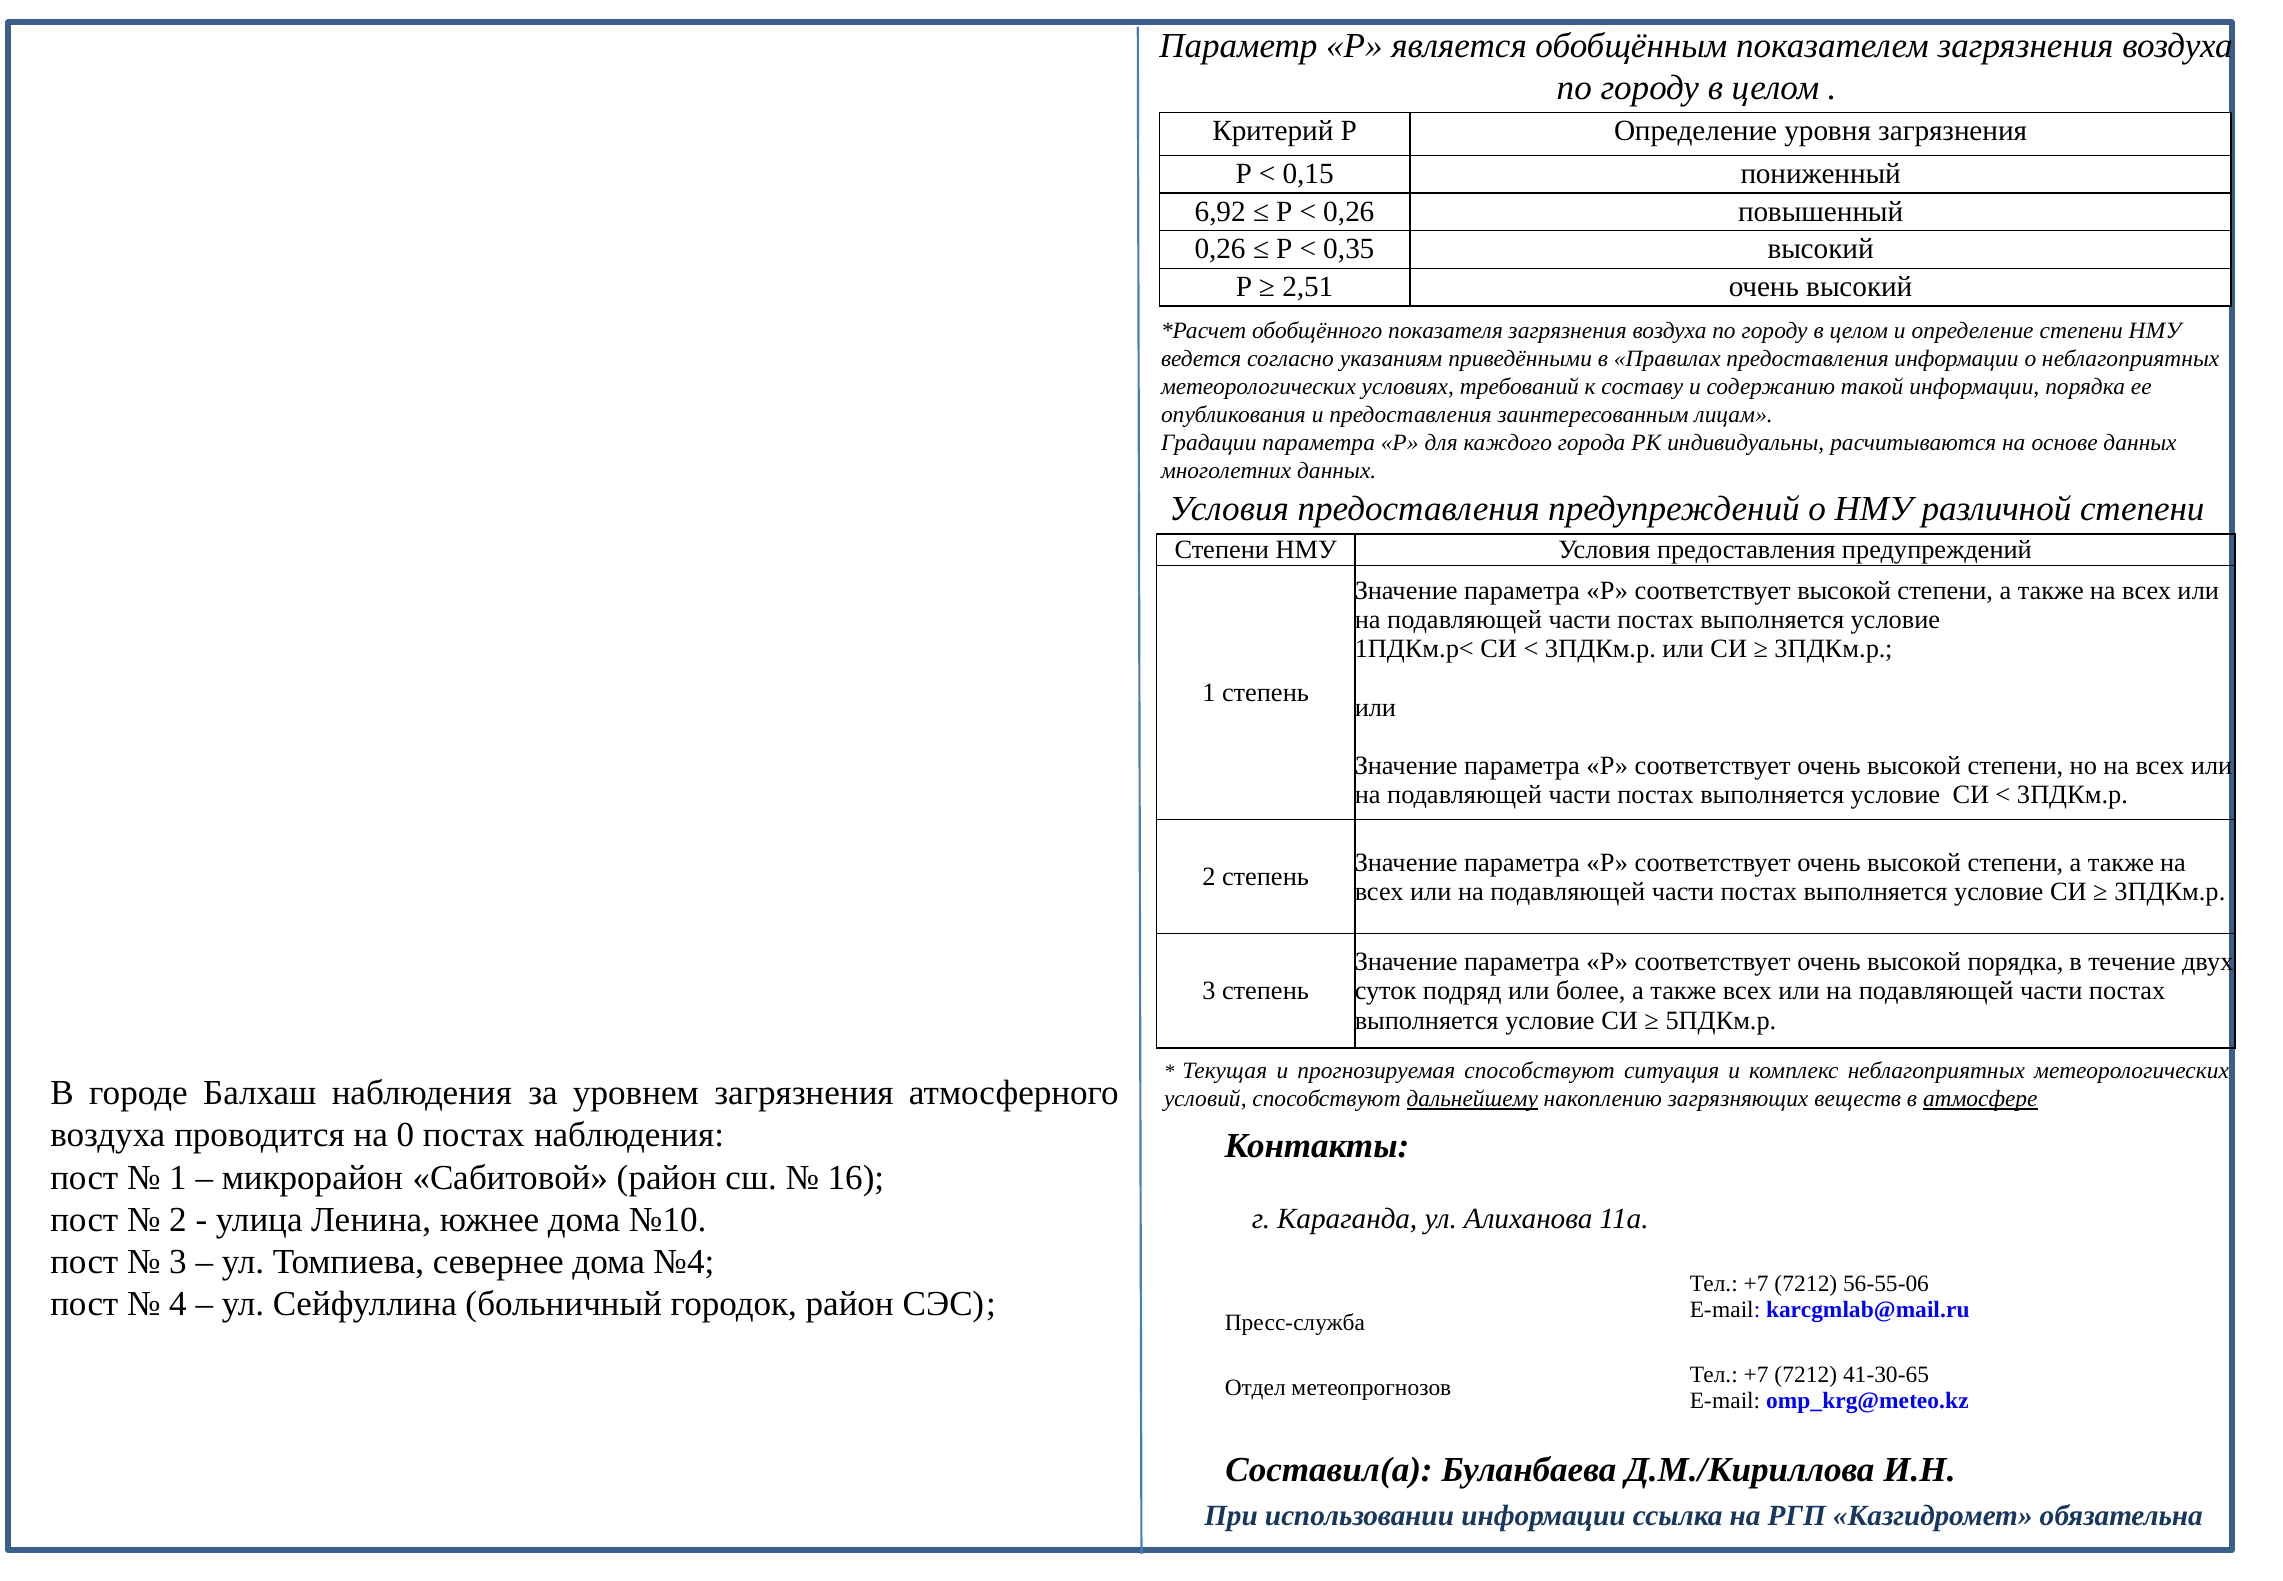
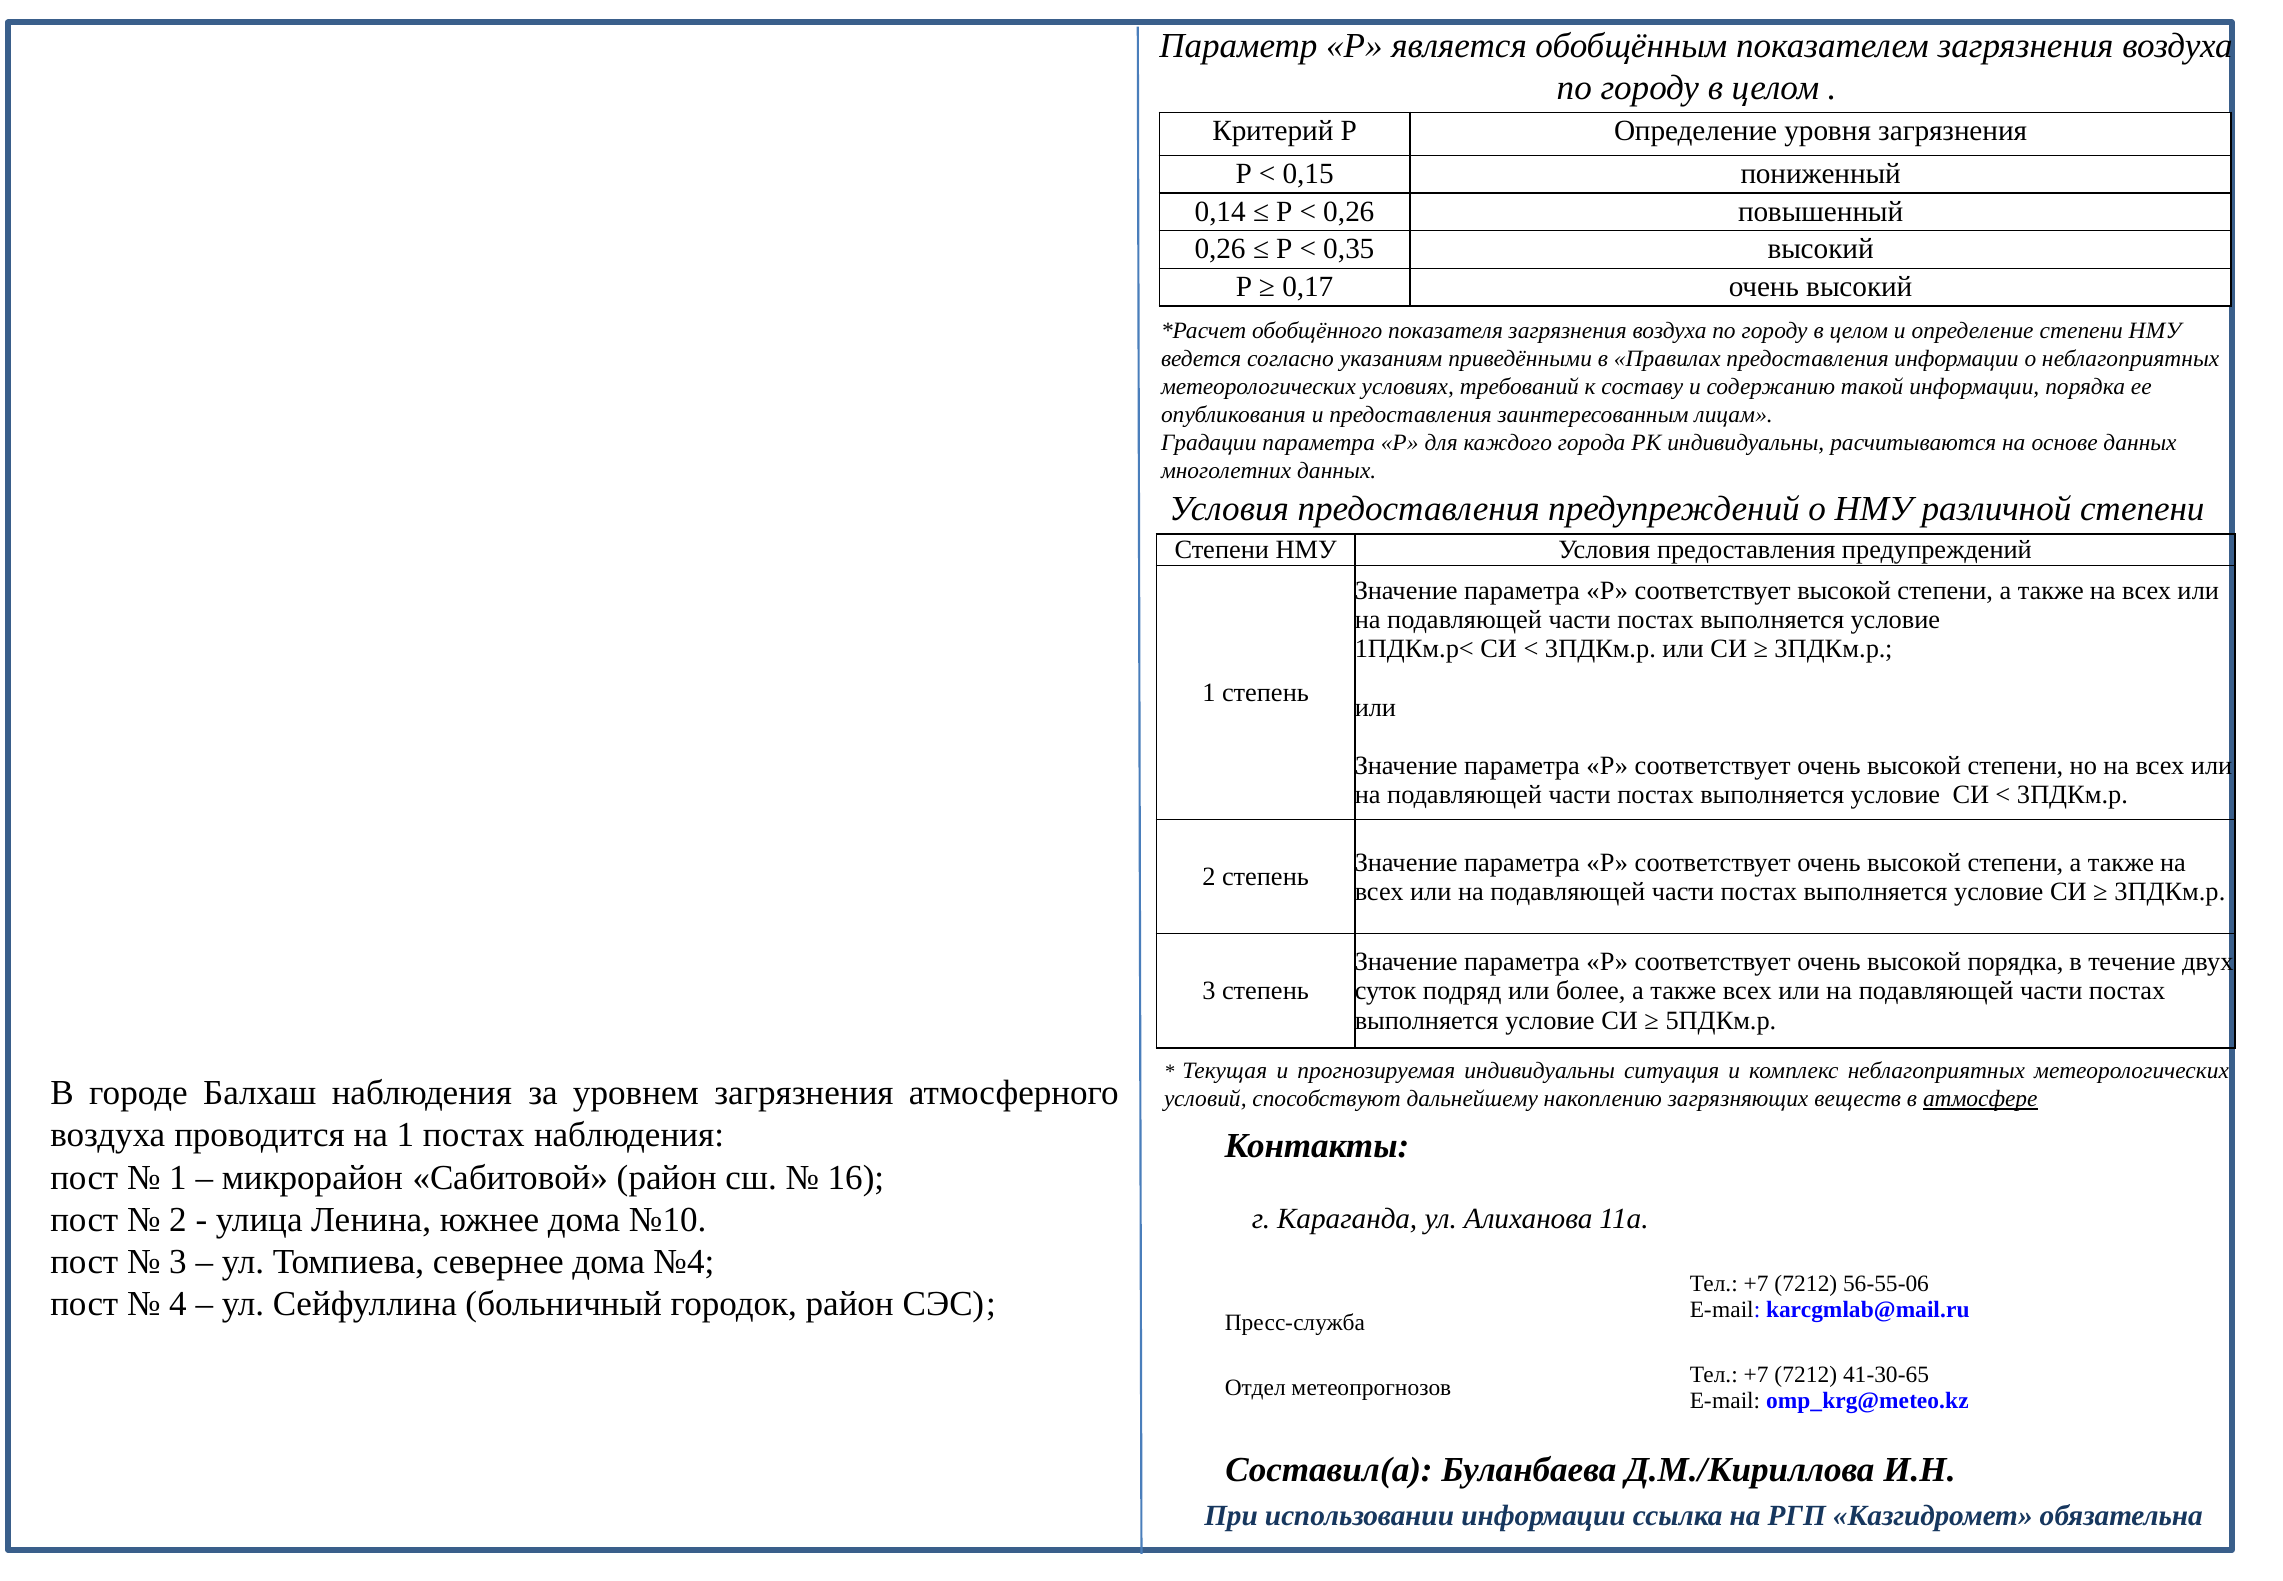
6,92: 6,92 -> 0,14 (1220, 212)
2,51: 2,51 -> 0,17 (1308, 287)
прогнозируемая способствуют: способствуют -> индивидуальны (1540, 1071)
дальнейшему underline: present -> none (1472, 1099)
на 0: 0 -> 1 (405, 1135)
